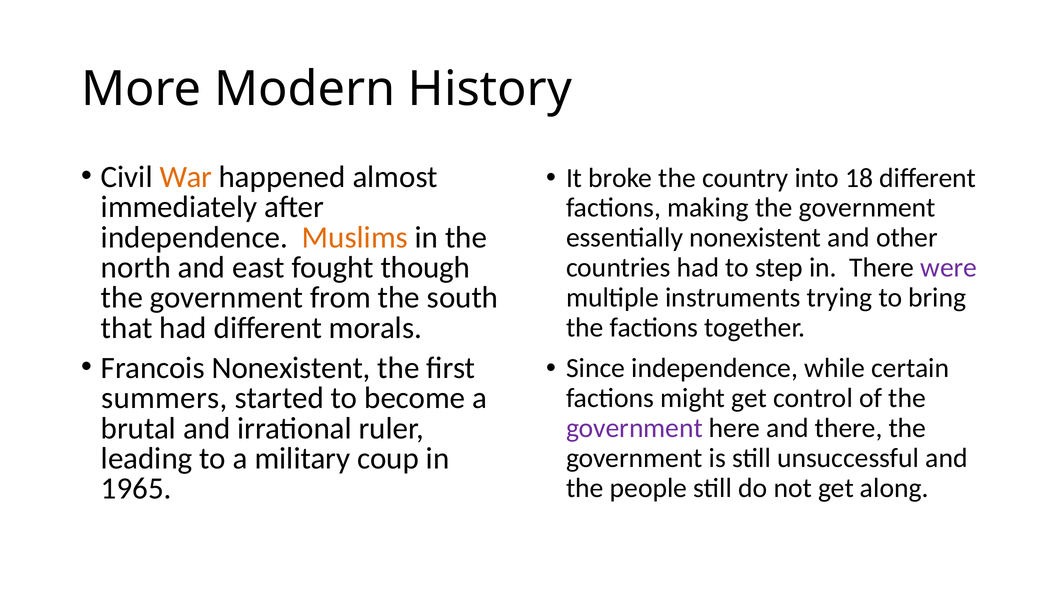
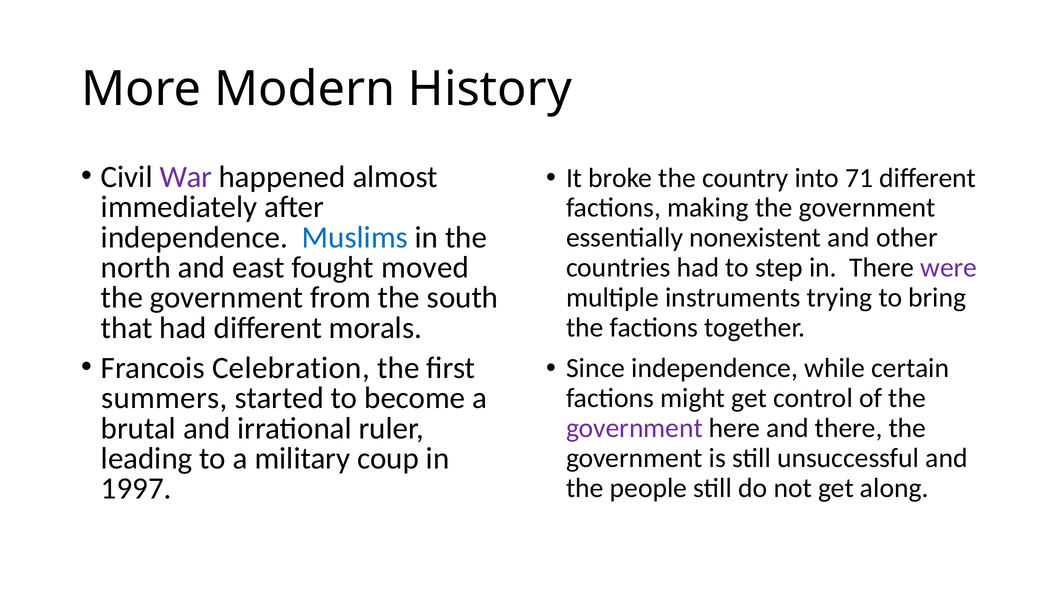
War colour: orange -> purple (186, 177)
18: 18 -> 71 (859, 178)
Muslims colour: orange -> blue (355, 237)
though: though -> moved (425, 268)
Francois Nonexistent: Nonexistent -> Celebration (291, 368)
1965: 1965 -> 1997 (136, 489)
